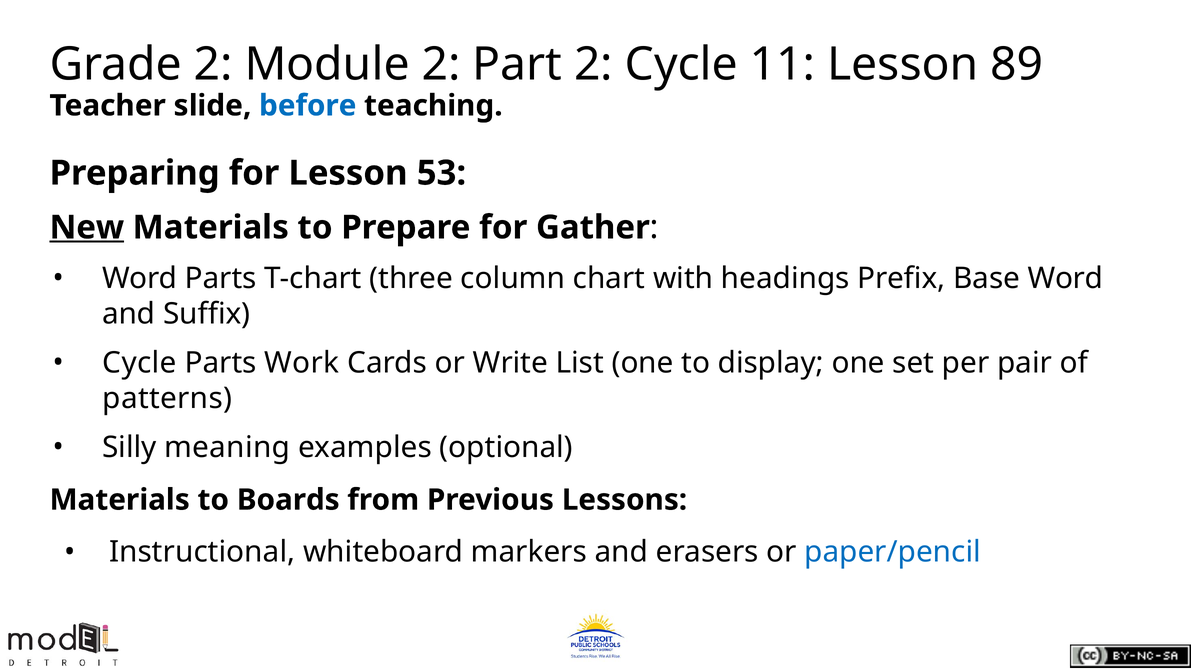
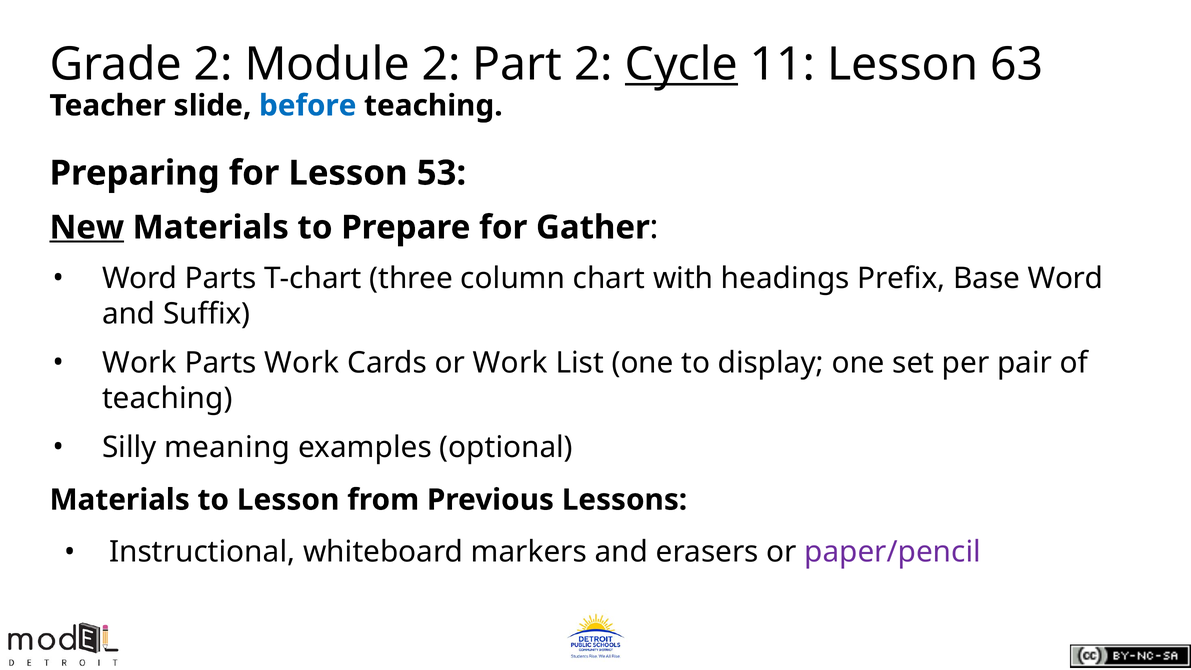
Cycle underline: none -> present (681, 64)
89: 89 -> 63 (1017, 64)
Cycle: Cycle -> Work (139, 363)
or Write: Write -> Work (510, 363)
patterns: patterns -> teaching (167, 399)
to Boards: Boards -> Lesson (288, 500)
paper/pencil colour: blue -> purple (893, 552)
